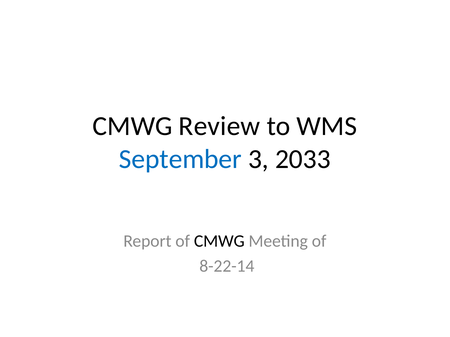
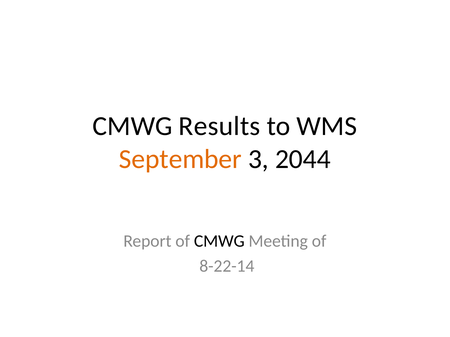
Review: Review -> Results (219, 126)
September colour: blue -> orange (180, 159)
2033: 2033 -> 2044 (303, 159)
